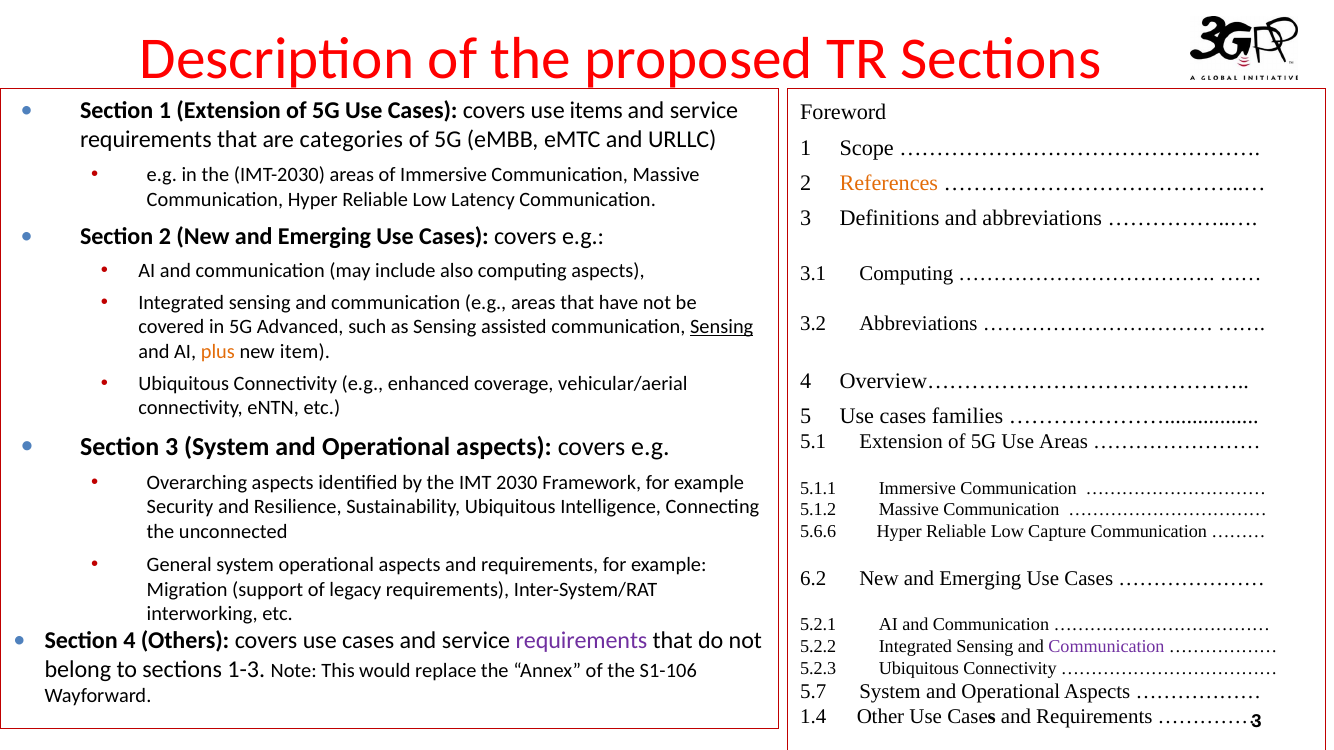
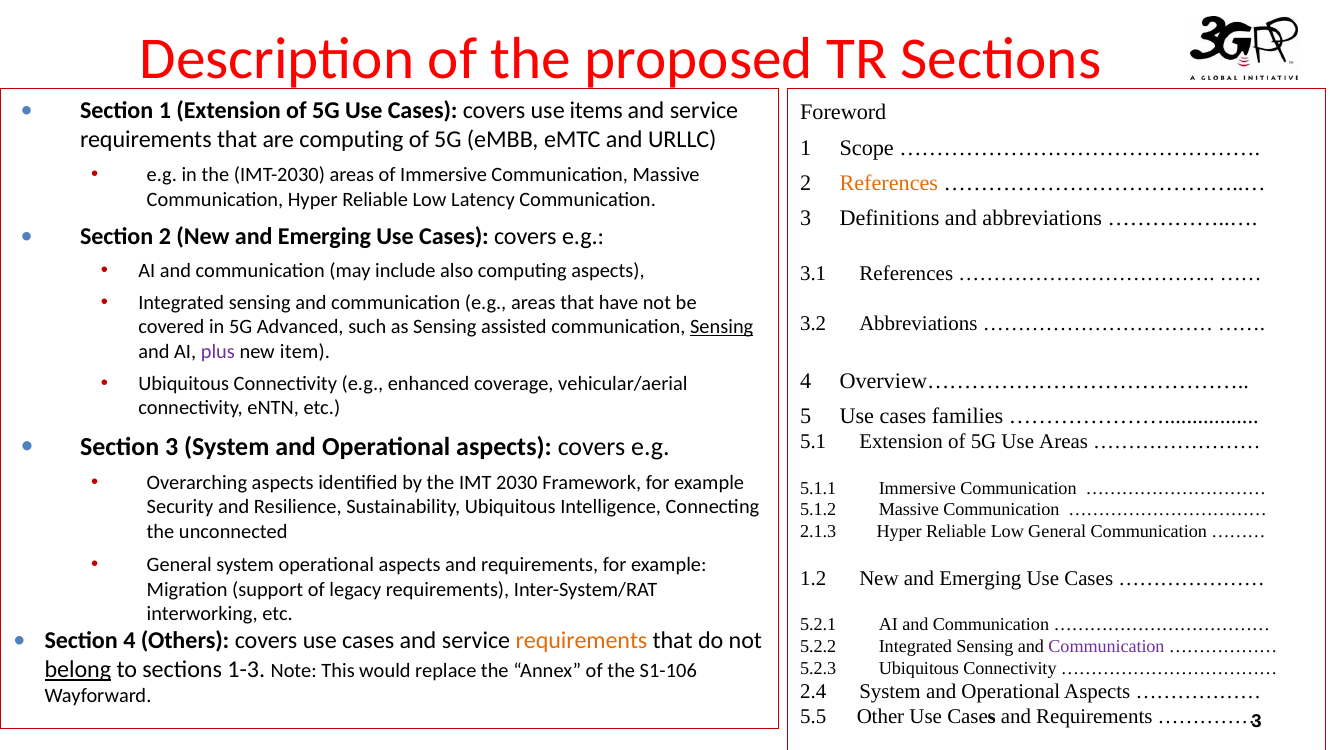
are categories: categories -> computing (352, 140)
3.1 Computing: Computing -> References (906, 274)
plus colour: orange -> purple (218, 352)
5.6.6: 5.6.6 -> 2.1.3 (818, 532)
Low Capture: Capture -> General (1057, 532)
6.2: 6.2 -> 1.2 (813, 579)
requirements colour: purple -> orange (582, 641)
belong underline: none -> present (78, 670)
5.7: 5.7 -> 2.4 (813, 692)
1.4: 1.4 -> 5.5 (813, 717)
